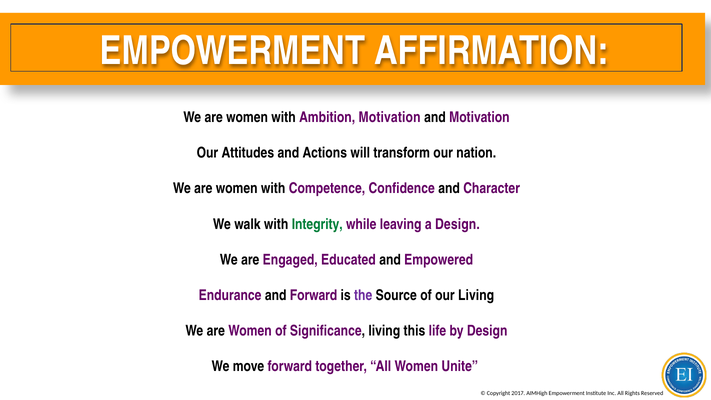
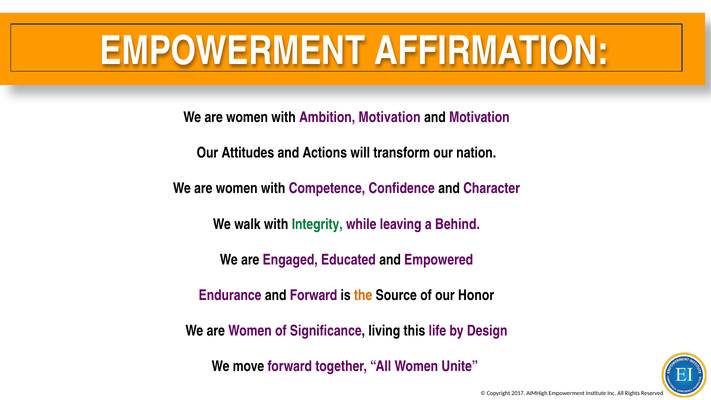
a Design: Design -> Behind (457, 224)
the colour: purple -> orange (363, 295)
our Living: Living -> Honor (476, 295)
